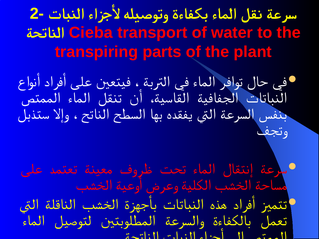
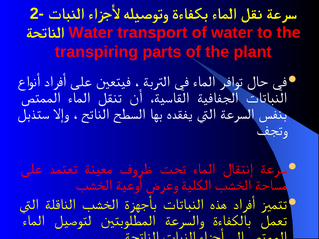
Cieba: Cieba -> Water (91, 33)
